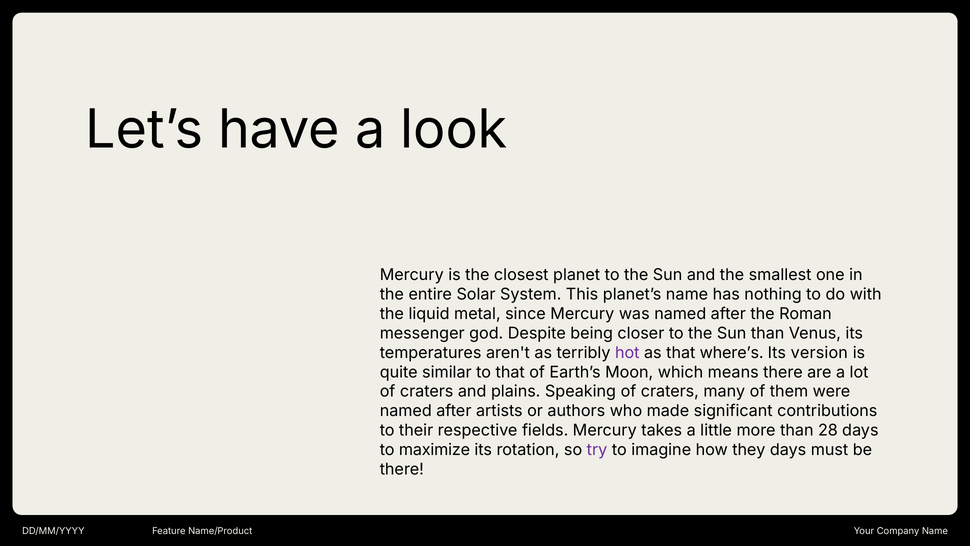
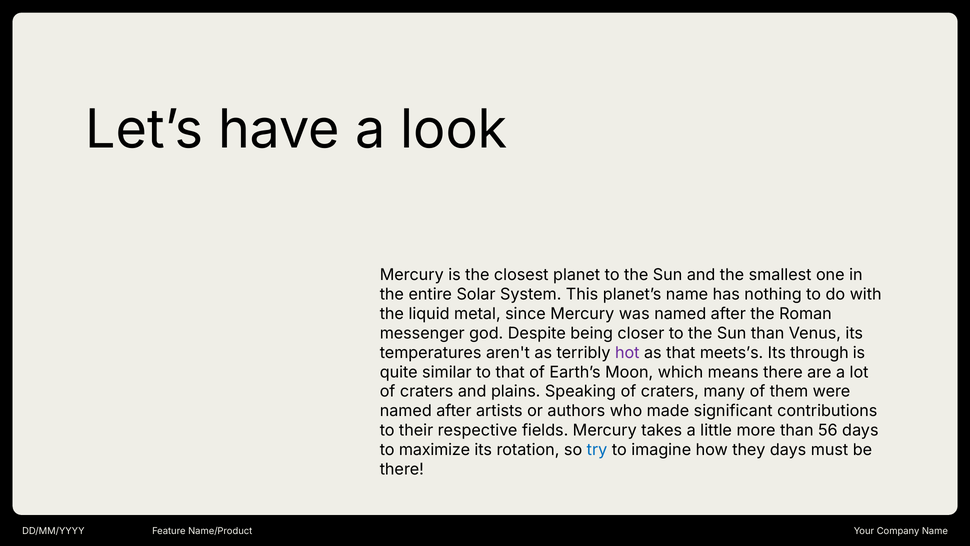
where’s: where’s -> meets’s (732, 353)
version: version -> through (819, 353)
28: 28 -> 56 (828, 430)
try colour: purple -> blue (597, 450)
